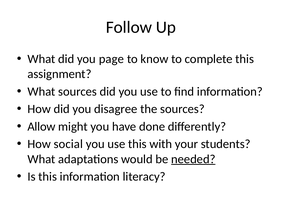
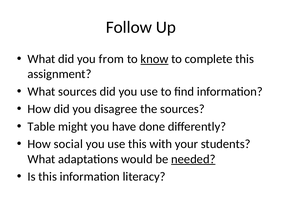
page: page -> from (111, 59)
know underline: none -> present (155, 59)
Allow: Allow -> Table (41, 127)
